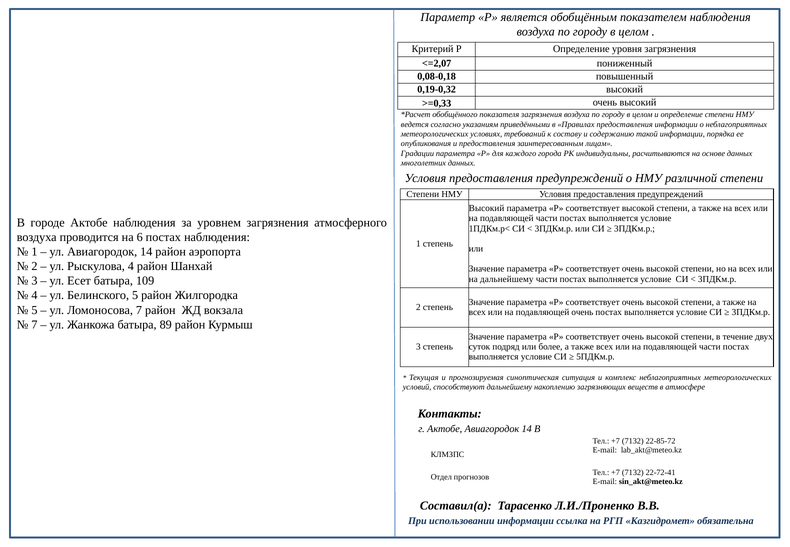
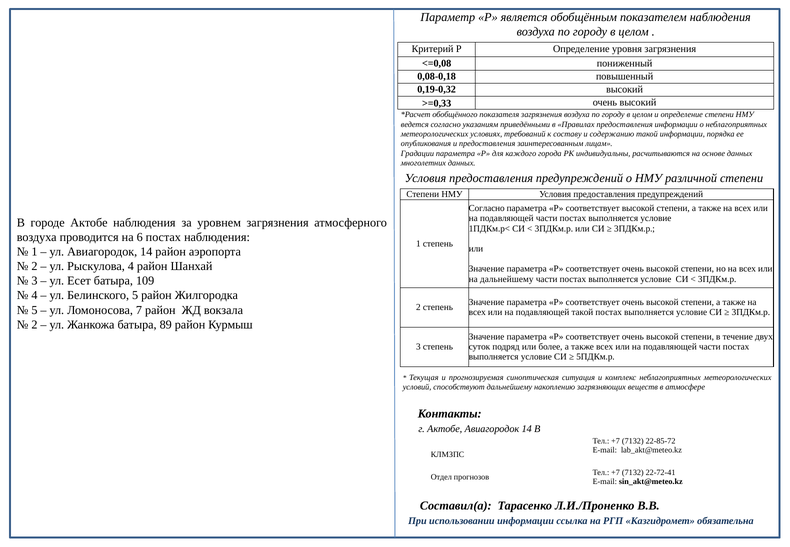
<=2,07: <=2,07 -> <=0,08 (437, 64)
Высокий: Высокий -> Согласно (487, 208)
подавляющей очень: очень -> такой (582, 312)
7: 7 -> 2 (34, 325)
